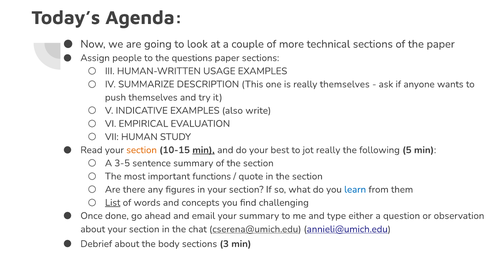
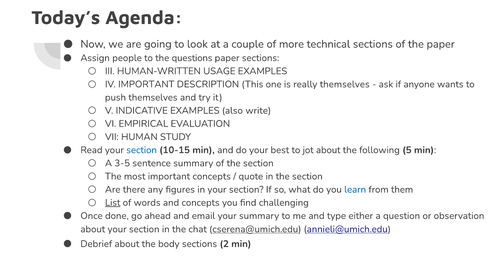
IV SUMMARIZE: SUMMARIZE -> IMPORTANT (146, 84)
section colour: orange -> blue (142, 150)
min underline: present -> none (204, 150)
jot really: really -> about (328, 150)
important functions: functions -> concepts (212, 176)
3: 3 -> 2 (224, 244)
